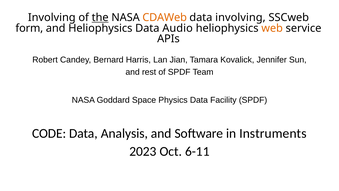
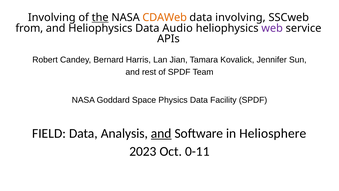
form: form -> from (29, 28)
web colour: orange -> purple (272, 28)
CODE: CODE -> FIELD (49, 133)
and underline: none -> present (161, 133)
Instruments: Instruments -> Heliosphere (273, 133)
6-11: 6-11 -> 0-11 (197, 151)
